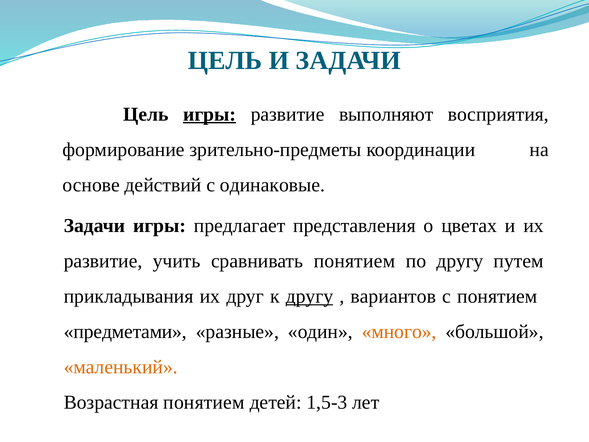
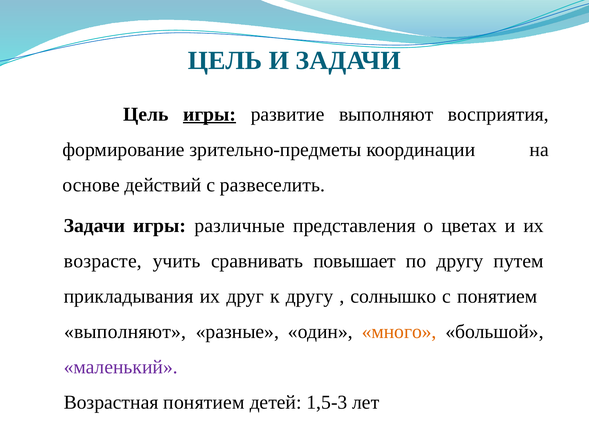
одинаковые: одинаковые -> развеселить (272, 185)
предлагает: предлагает -> различные (240, 226)
развитие: развитие -> возрасте (103, 261)
сравнивать понятием: понятием -> повышает (355, 261)
другу underline: present -> none (310, 296)
вариантов: вариантов -> солнышко (393, 296)
предметами: предметами -> выполняют (125, 332)
маленький colour: orange -> purple (121, 367)
